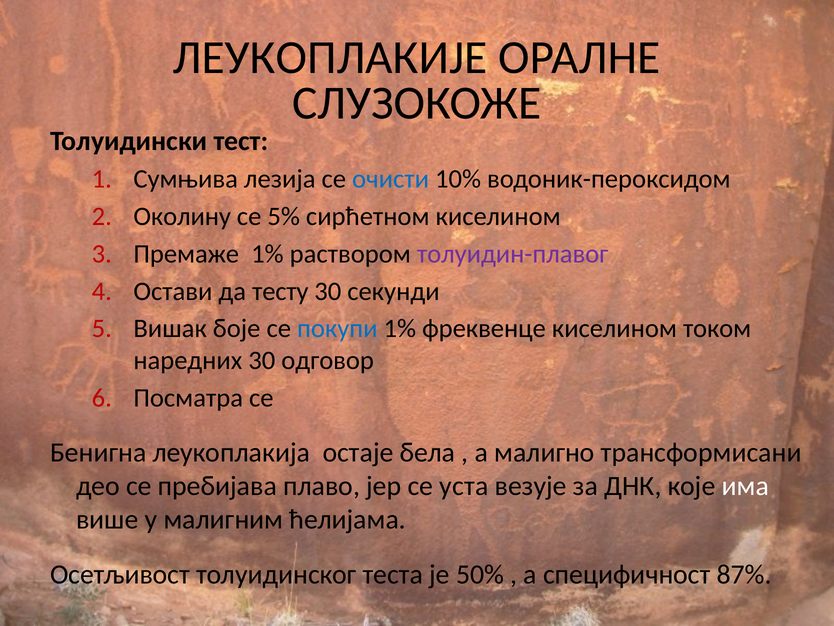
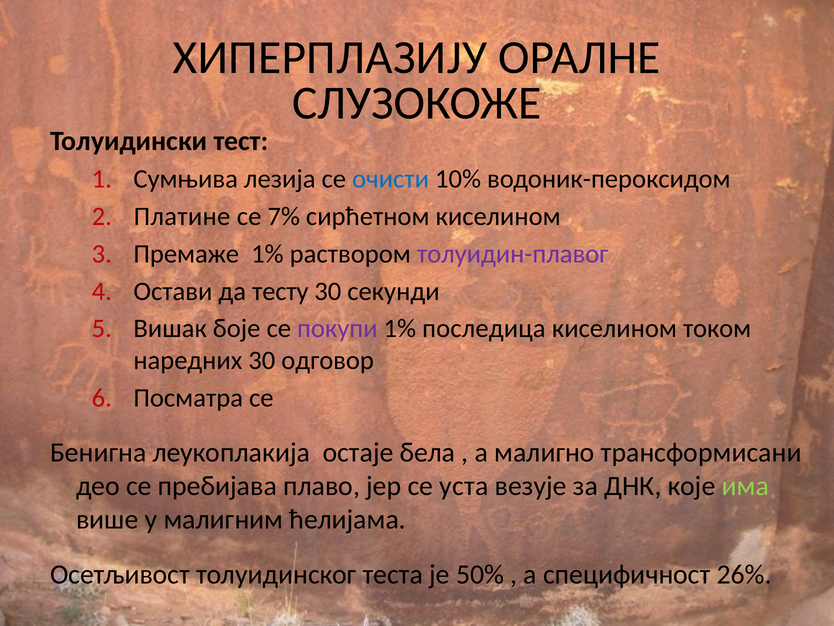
ЛЕУКОПЛАКИЈЕ: ЛЕУКОПЛАКИЈЕ -> ХИПЕРПЛАЗИЈУ (330, 57)
Околину: Околину -> Платине (182, 216)
5%: 5% -> 7% (284, 216)
покупи colour: blue -> purple (337, 328)
фреквенце: фреквенце -> последица (484, 328)
има colour: white -> light green (745, 486)
87%: 87% -> 26% (744, 574)
